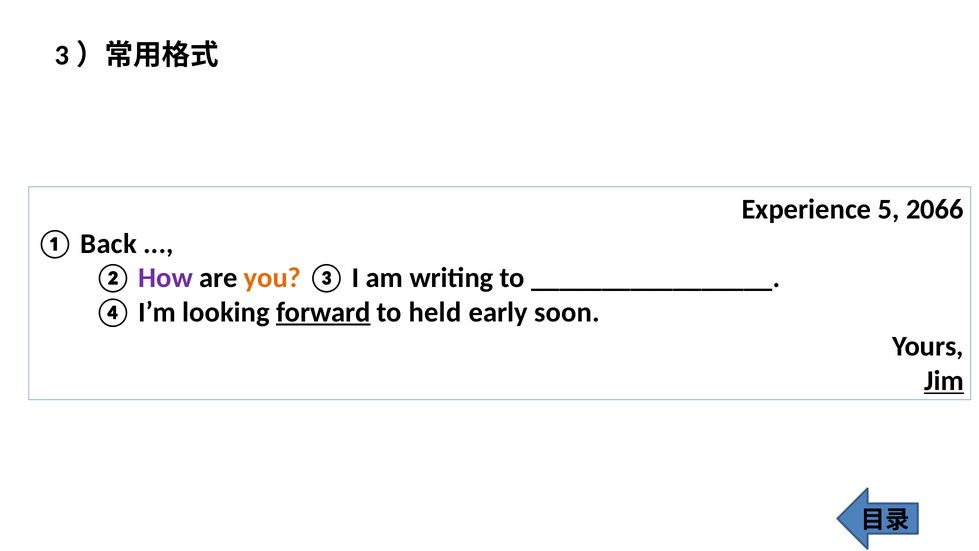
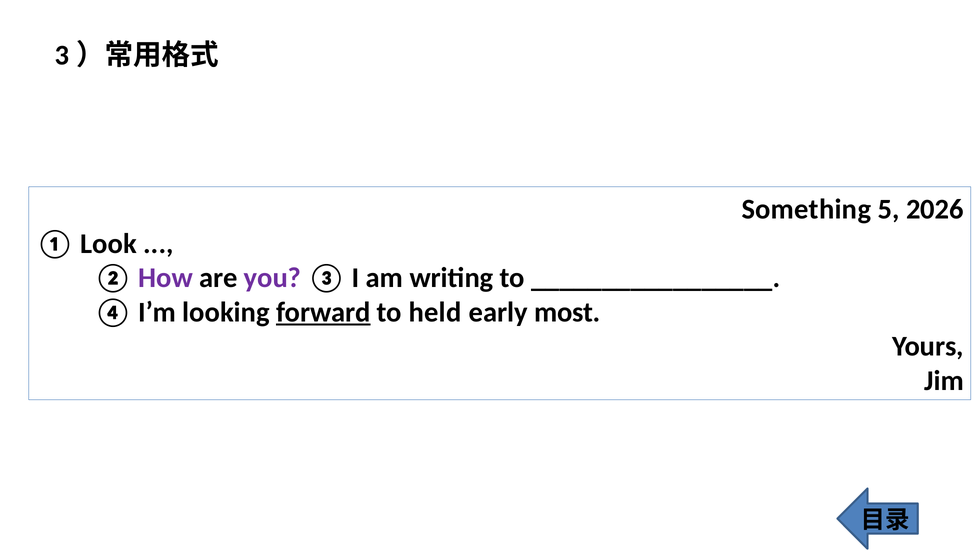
Experience: Experience -> Something (806, 209)
2066: 2066 -> 2026 (935, 209)
Back: Back -> Look (109, 244)
you colour: orange -> purple (273, 278)
soon: soon -> most (567, 312)
Jim underline: present -> none (944, 381)
